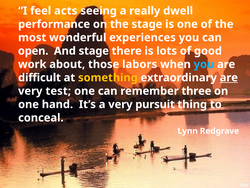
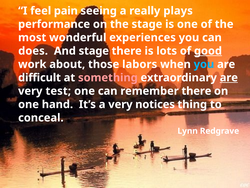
acts: acts -> pain (66, 11)
dwell: dwell -> plays (178, 11)
open: open -> does (33, 51)
good underline: none -> present (208, 51)
something colour: yellow -> pink (108, 77)
remember three: three -> there (196, 91)
pursuit: pursuit -> notices (155, 104)
